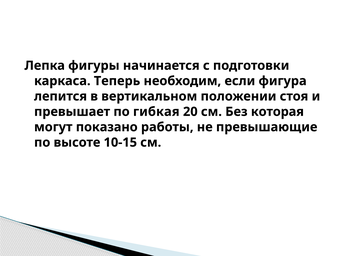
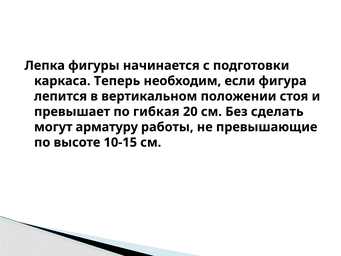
которая: которая -> сделать (277, 112)
показано: показано -> арматуру (107, 127)
